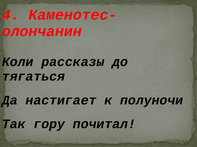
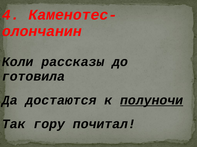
тягаться: тягаться -> готовила (33, 77)
настигает: настигает -> достаются (61, 101)
полуночи underline: none -> present (152, 101)
